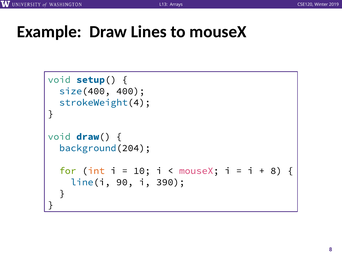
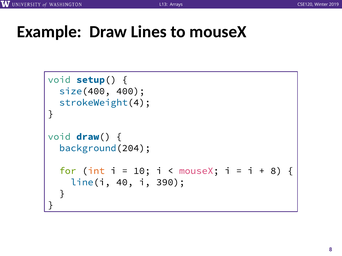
90: 90 -> 40 (125, 182)
